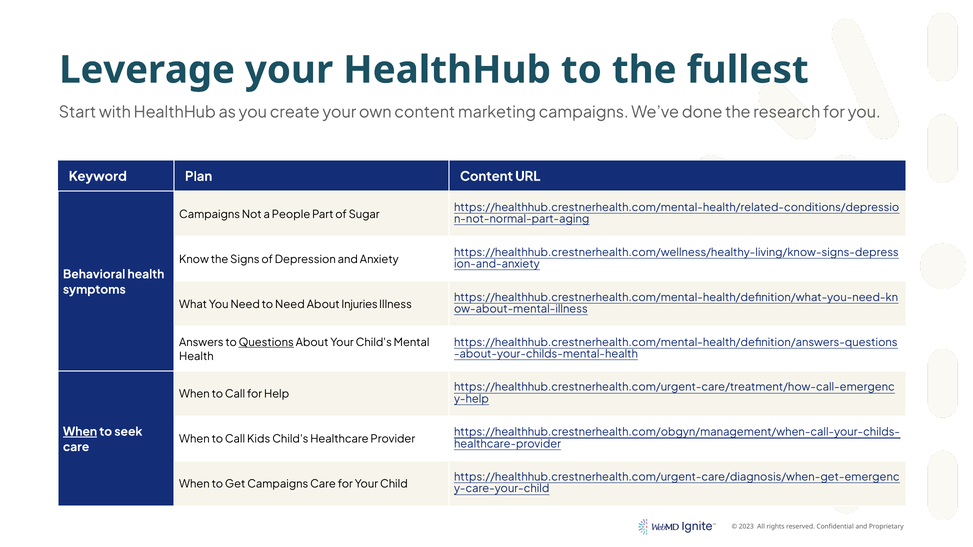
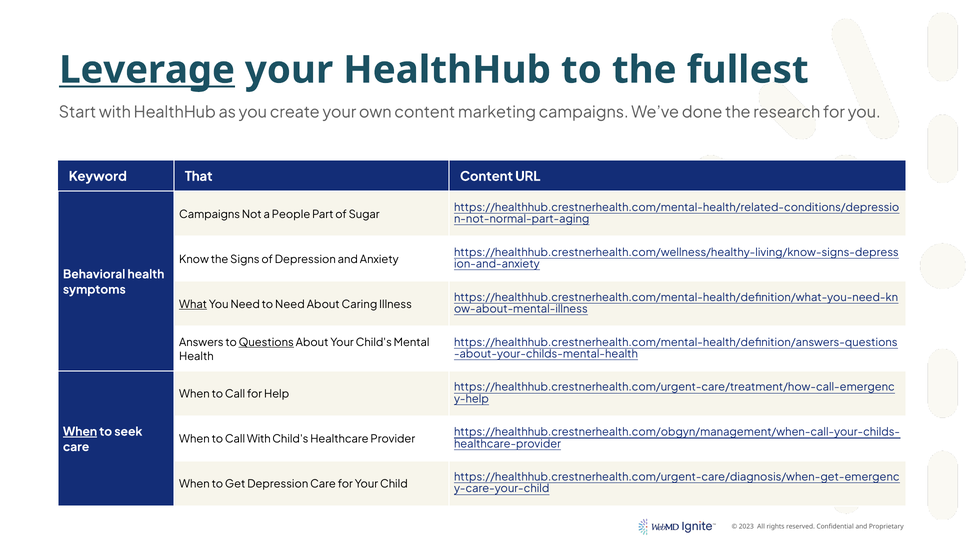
Leverage underline: none -> present (147, 70)
Plan: Plan -> That (199, 177)
What underline: none -> present (193, 305)
Injuries: Injuries -> Caring (359, 305)
Call Kids: Kids -> With (259, 440)
Get Campaigns: Campaigns -> Depression (278, 485)
